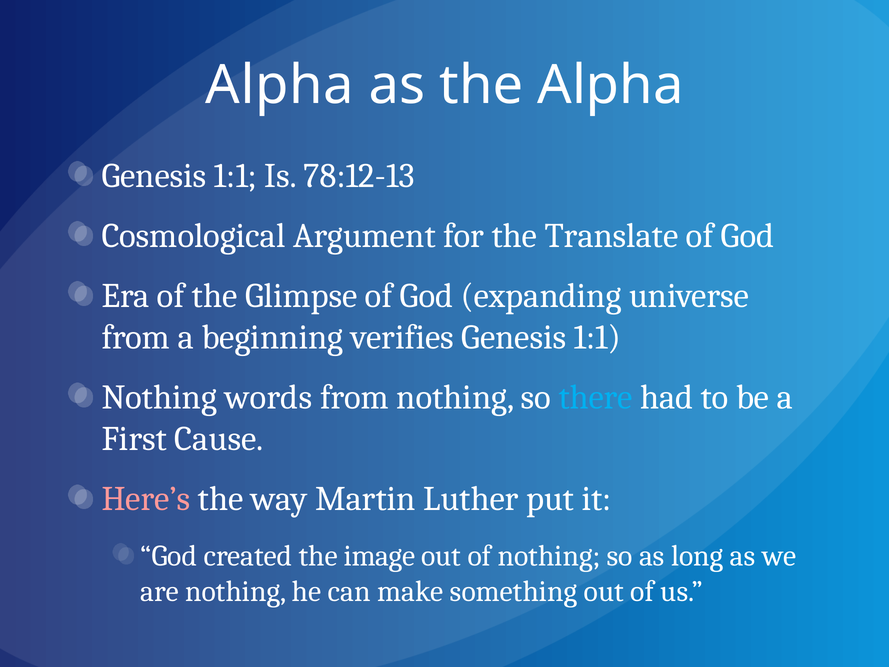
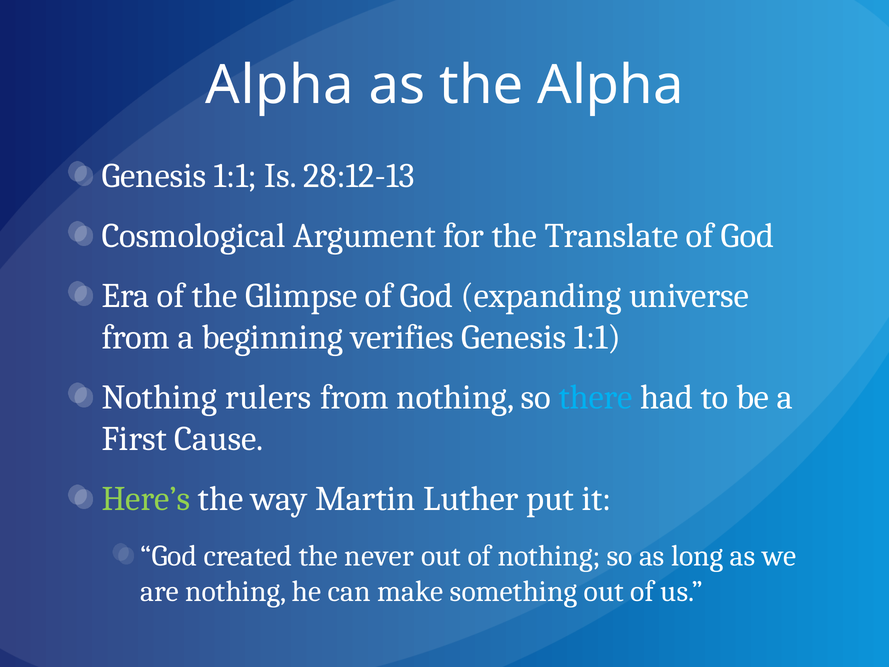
78:12-13: 78:12-13 -> 28:12-13 (359, 176)
words: words -> rulers (268, 397)
Here’s colour: pink -> light green (146, 499)
image: image -> never (379, 556)
